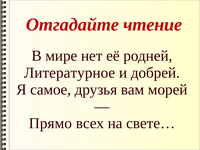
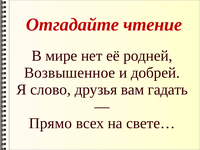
Литературное: Литературное -> Возвышенное (70, 73)
самое: самое -> слово (51, 90)
морей: морей -> гадать (168, 90)
